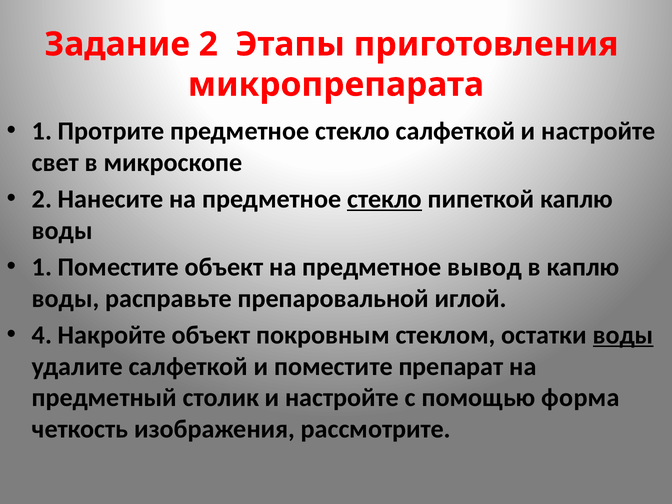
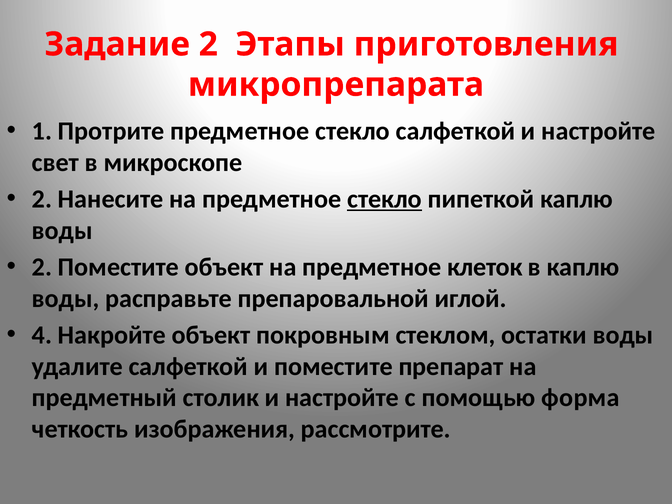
1: 1 -> 2 (42, 267)
вывод: вывод -> клеток (485, 267)
воды underline: present -> none (623, 335)
